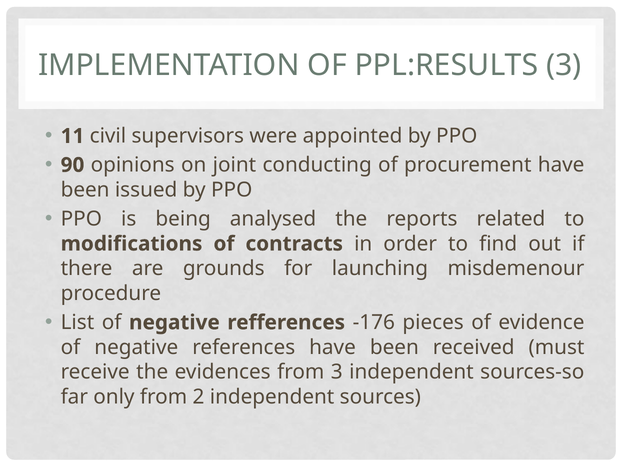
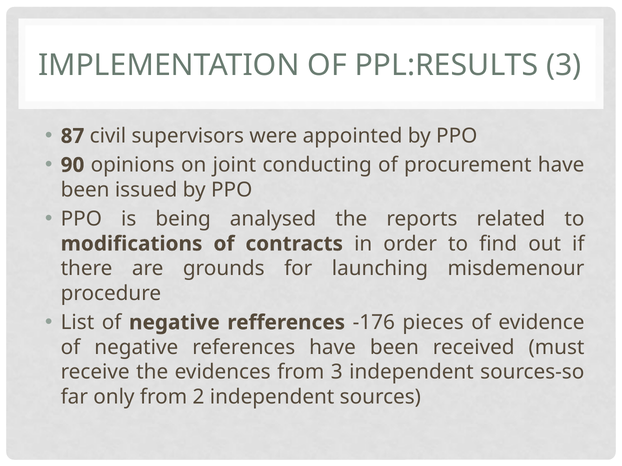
11: 11 -> 87 (73, 136)
